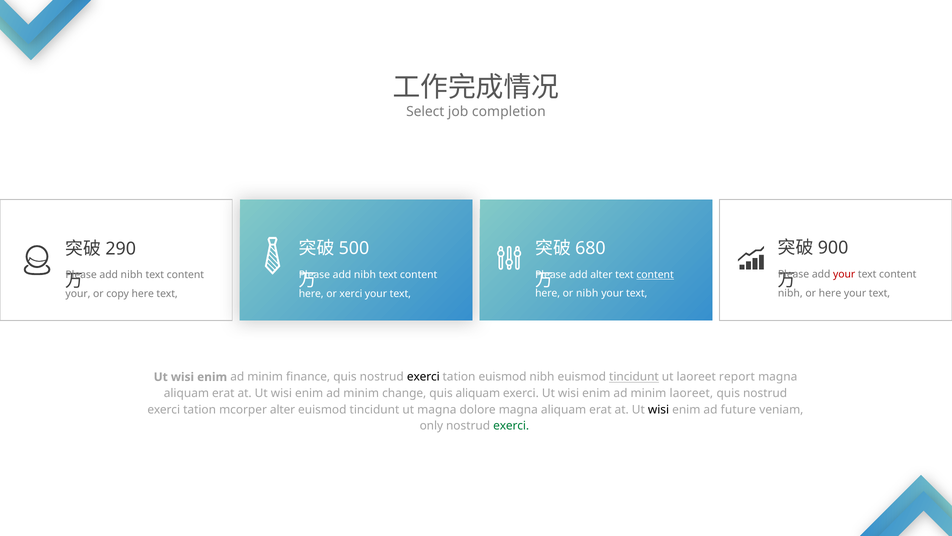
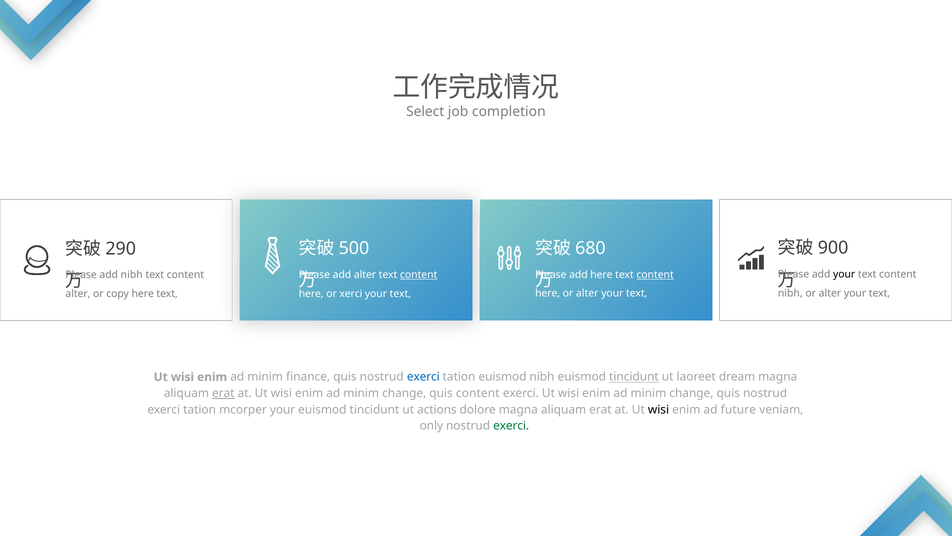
your colour: red -> black (844, 274)
add alter: alter -> here (601, 274)
nibh: nibh -> alter (365, 275)
content underline: none -> present (419, 275)
here: here -> alter (830, 293)
here or nibh: nibh -> alter (587, 293)
your: your -> alter (78, 293)
exerci colour: black -> blue (423, 377)
report: report -> dream (737, 377)
erat underline: none -> present (223, 393)
quis aliquam: aliquam -> content (478, 393)
laoreet: laoreet -> change (691, 393)
mcorper alter: alter -> your (283, 409)
ut magna: magna -> actions (437, 409)
